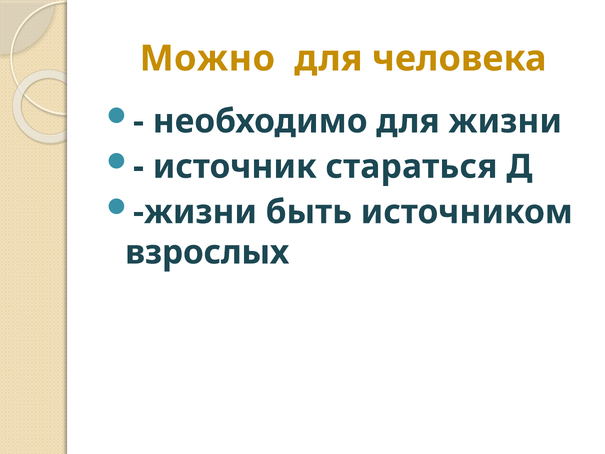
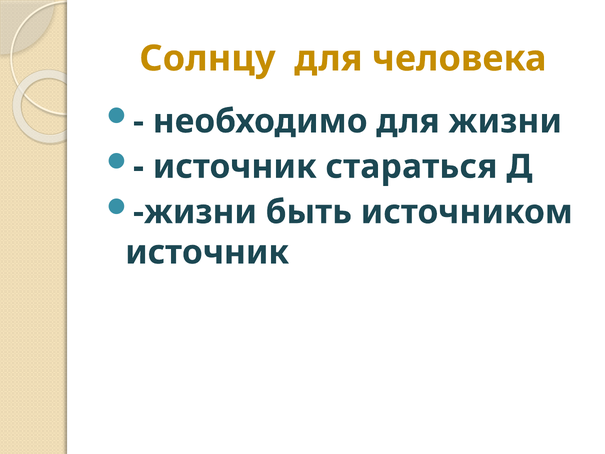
Можно: Можно -> Солнцу (207, 59)
взрослых: взрослых -> источник (207, 252)
